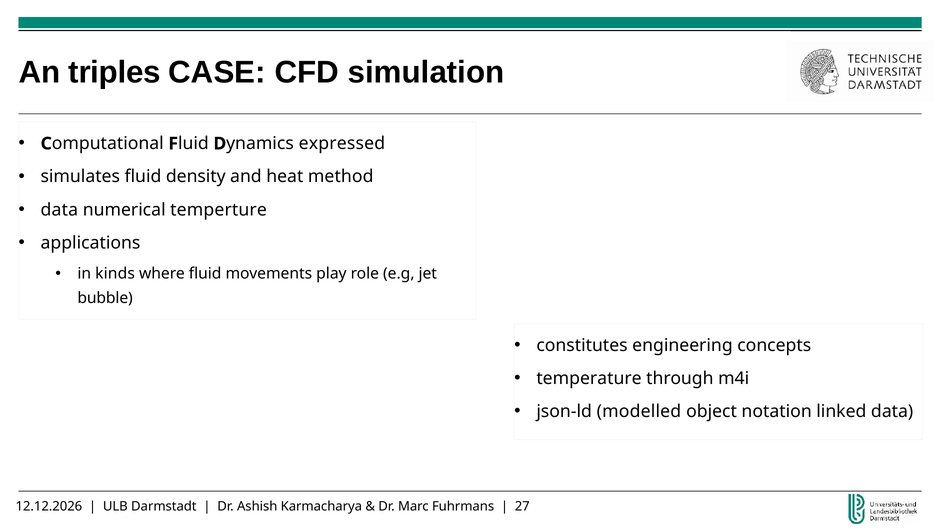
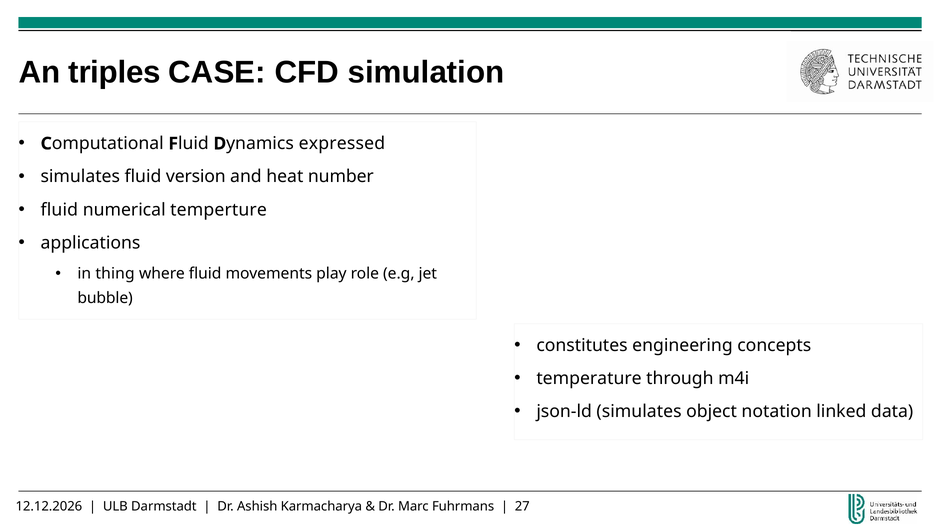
density: density -> version (196, 177)
method: method -> number (341, 177)
data: data -> fluid (59, 210)
kinds: kinds -> thing (115, 274)
json-ld modelled: modelled -> simulates (639, 411)
